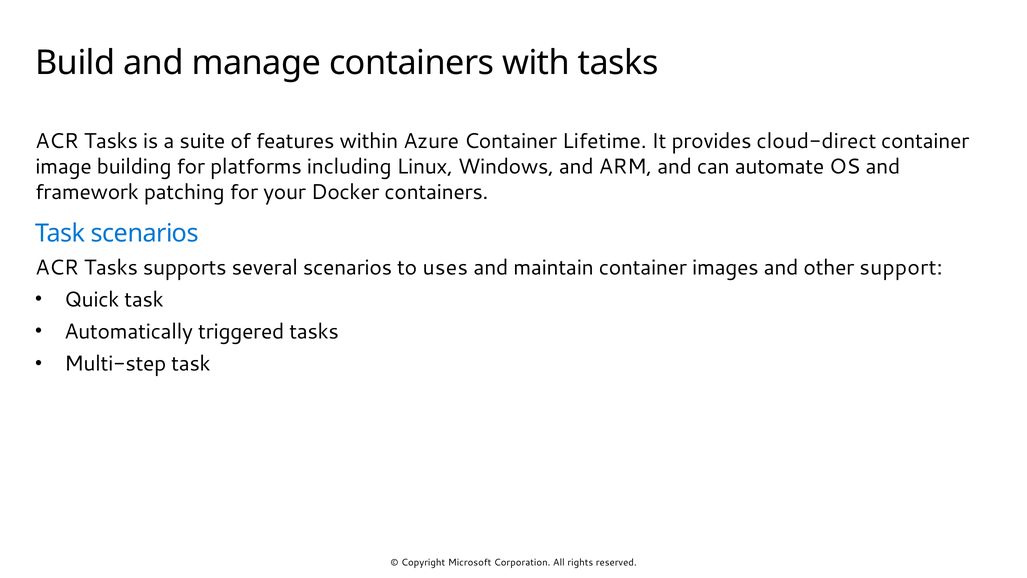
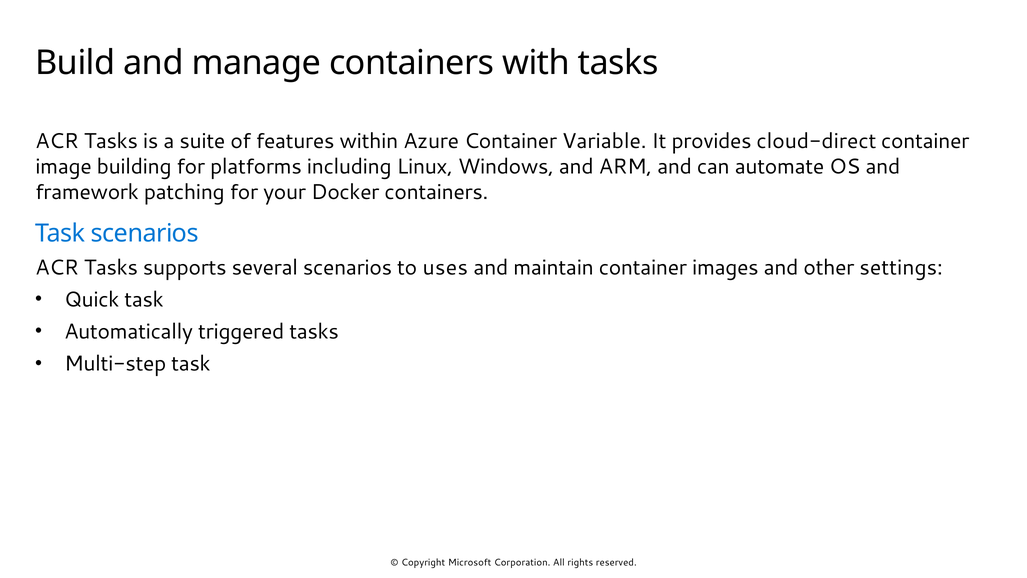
Lifetime: Lifetime -> Variable (604, 141)
support: support -> settings (901, 267)
